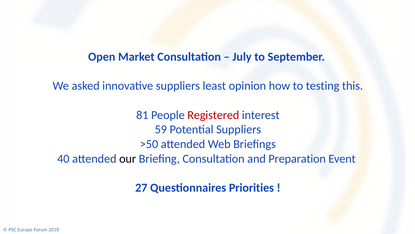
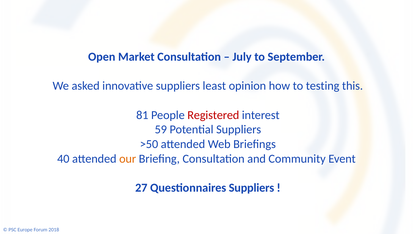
our colour: black -> orange (128, 158)
Preparation: Preparation -> Community (297, 158)
Questionnaires Priorities: Priorities -> Suppliers (251, 187)
